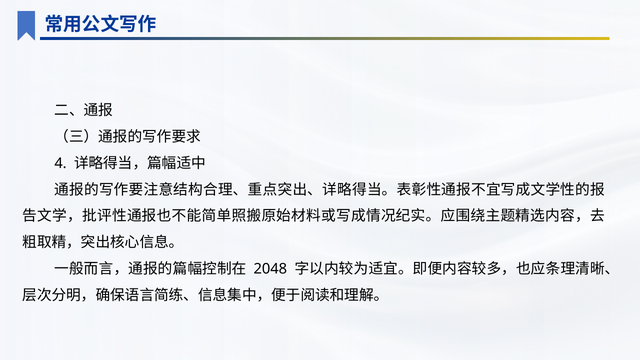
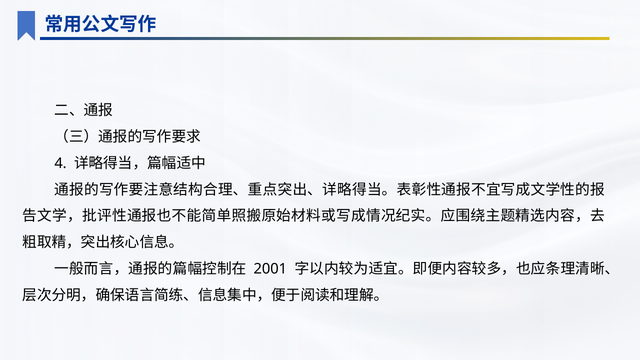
2048: 2048 -> 2001 (270, 269)
